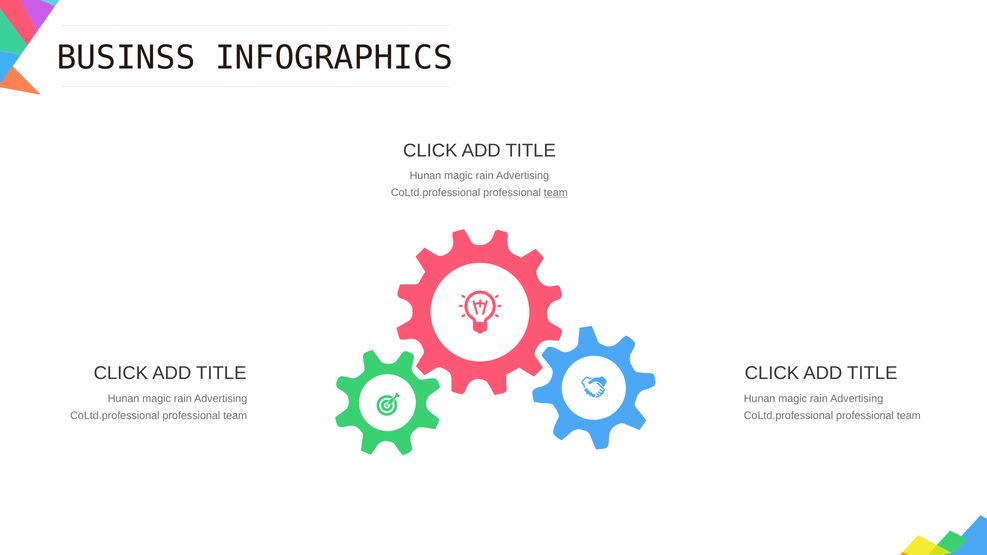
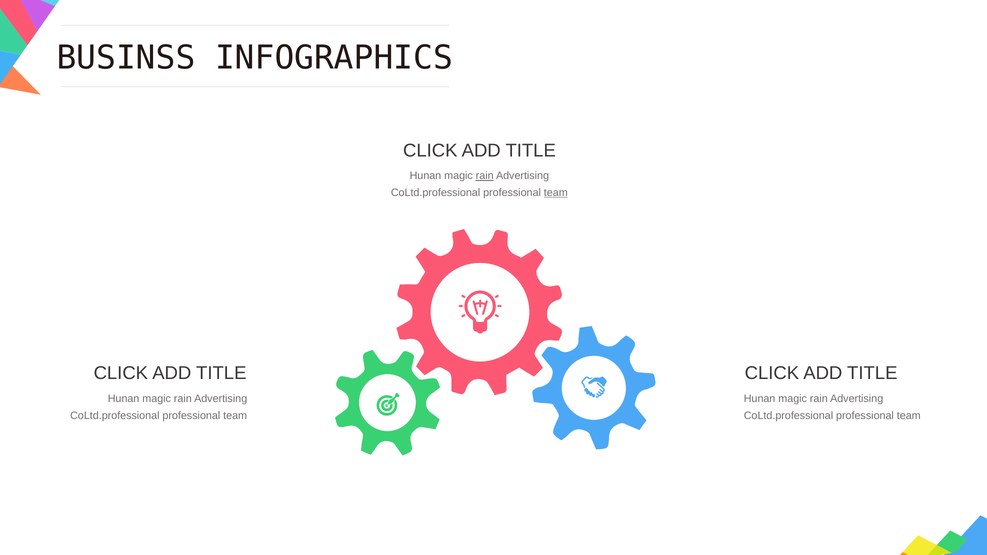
rain underline: none -> present (485, 176)
